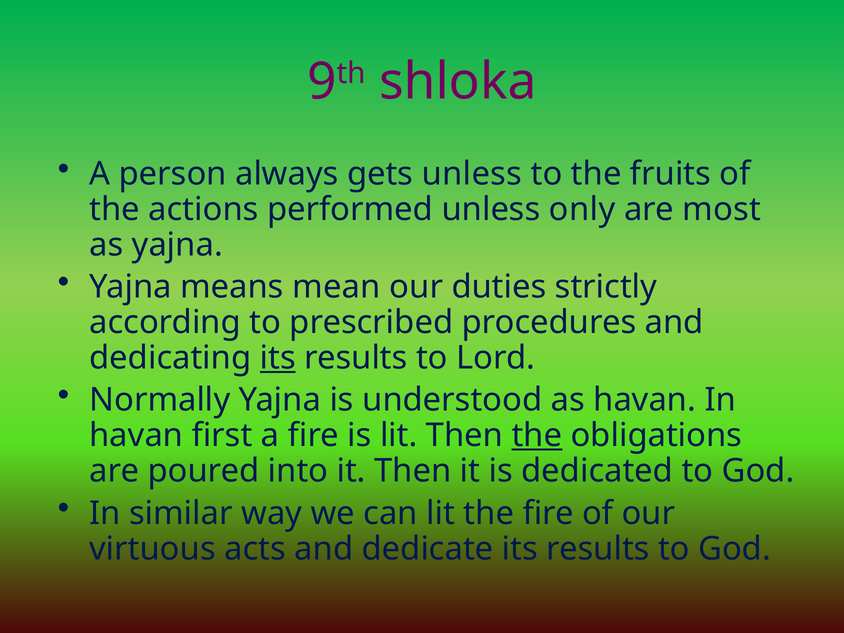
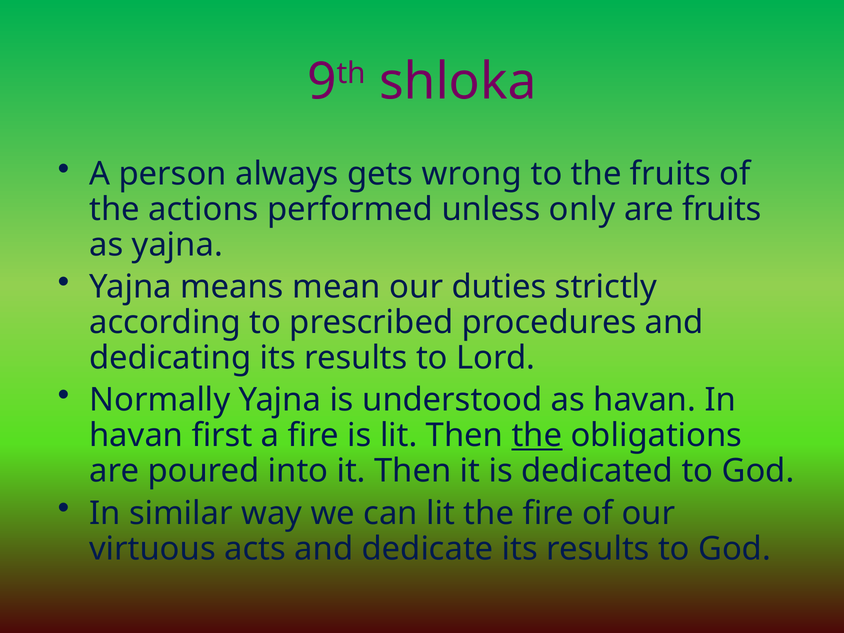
gets unless: unless -> wrong (472, 174)
are most: most -> fruits (722, 209)
its underline: present -> none (278, 358)
